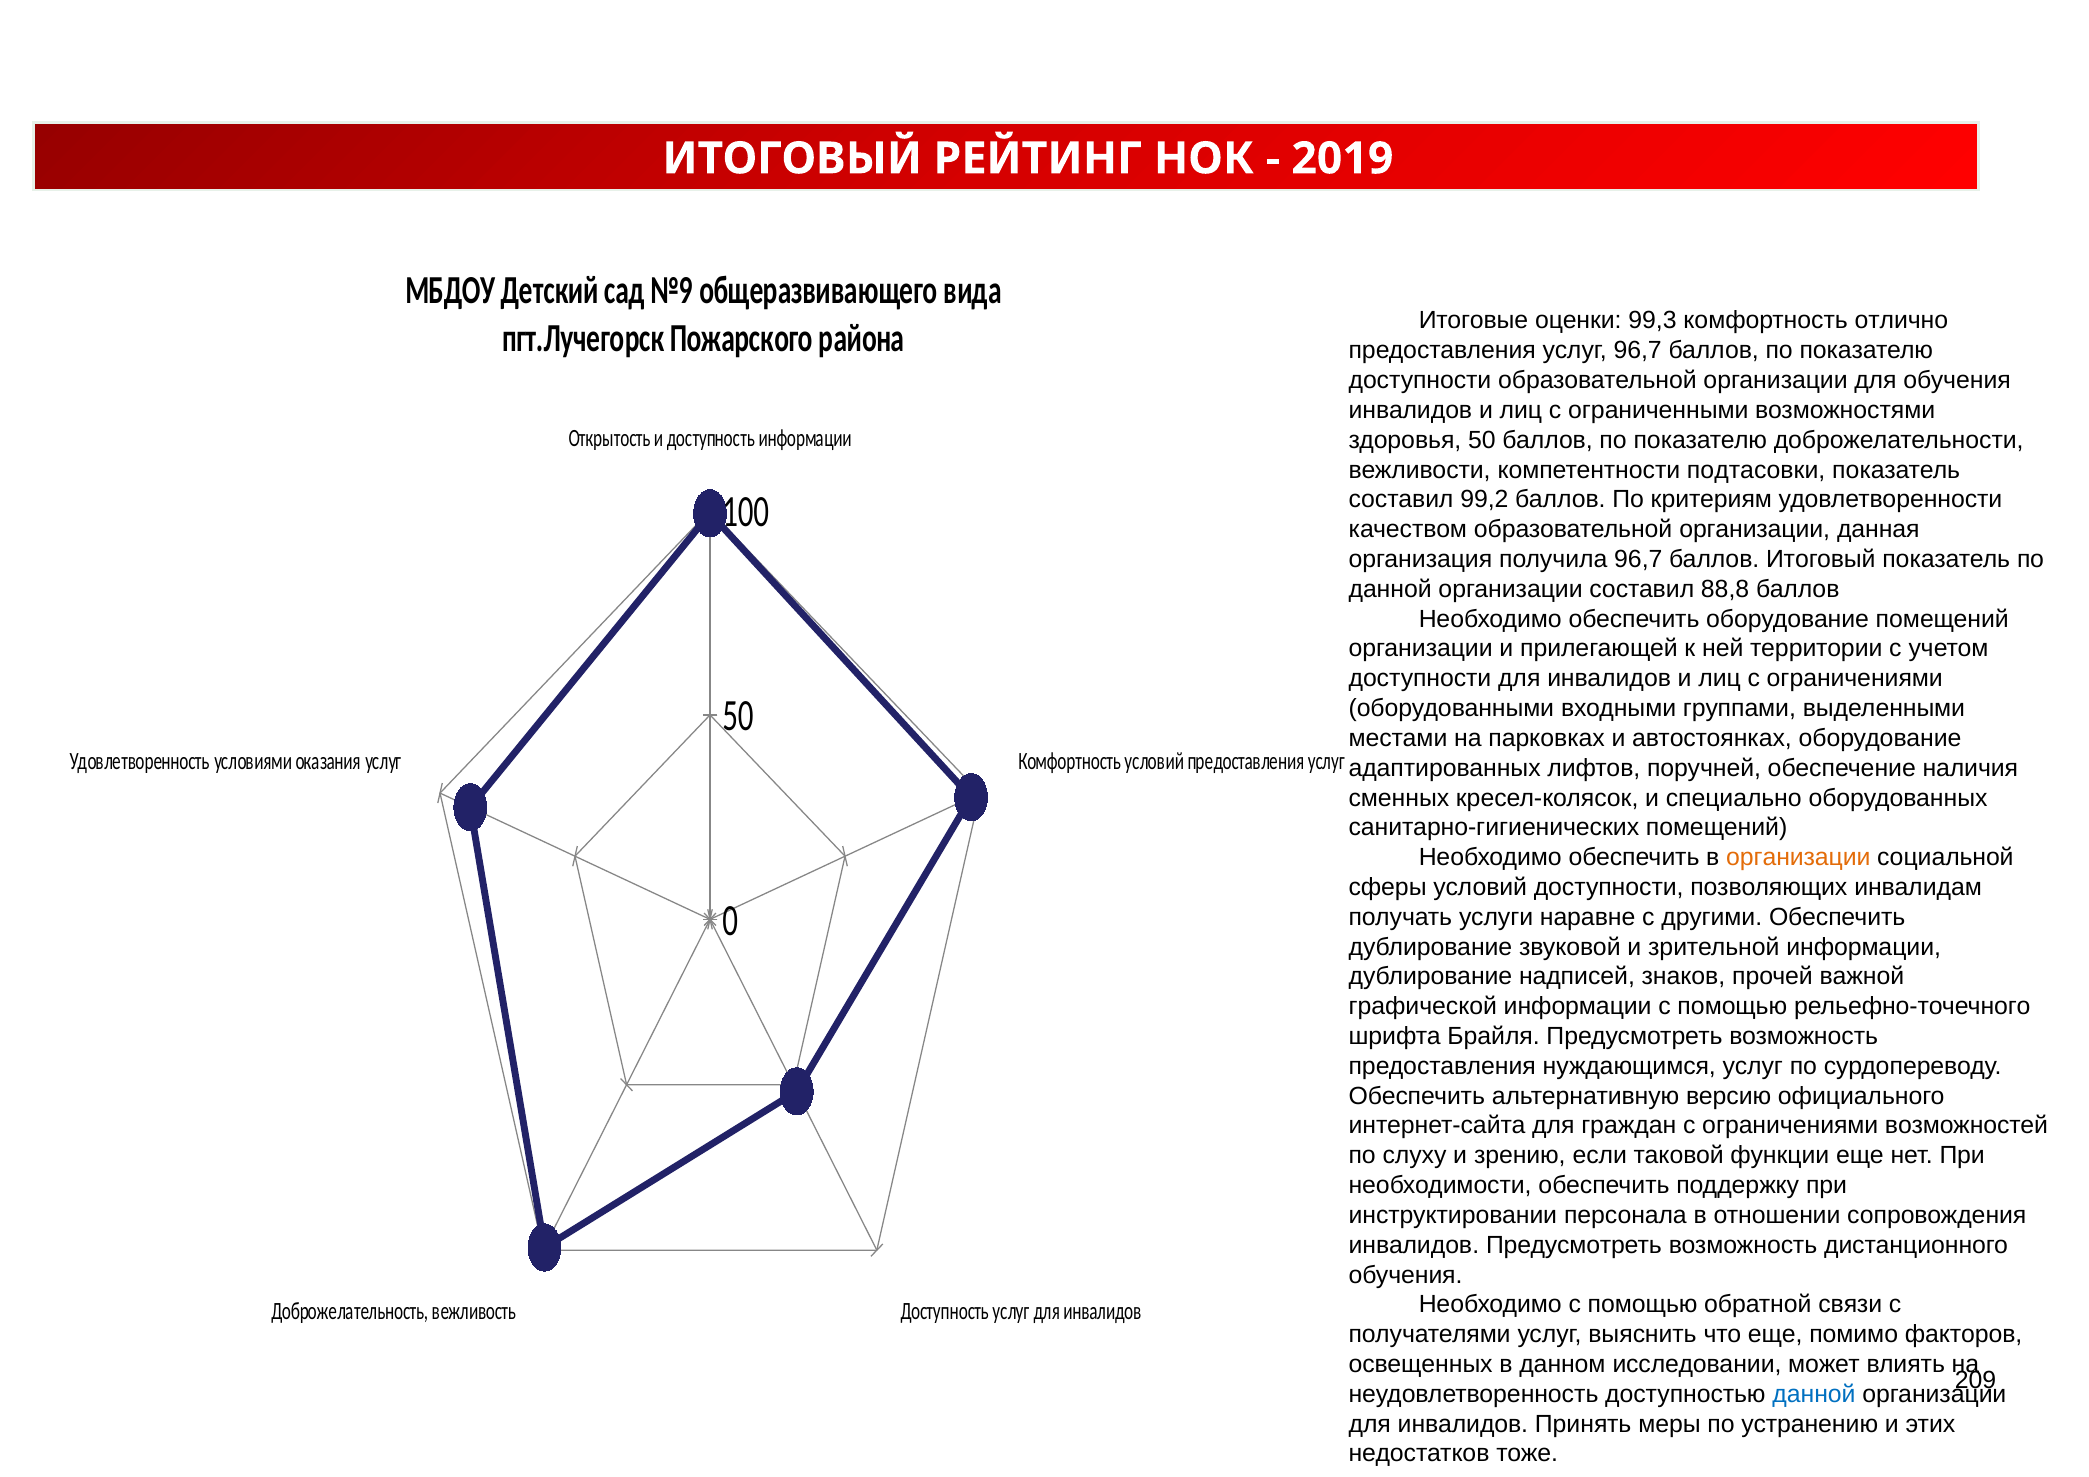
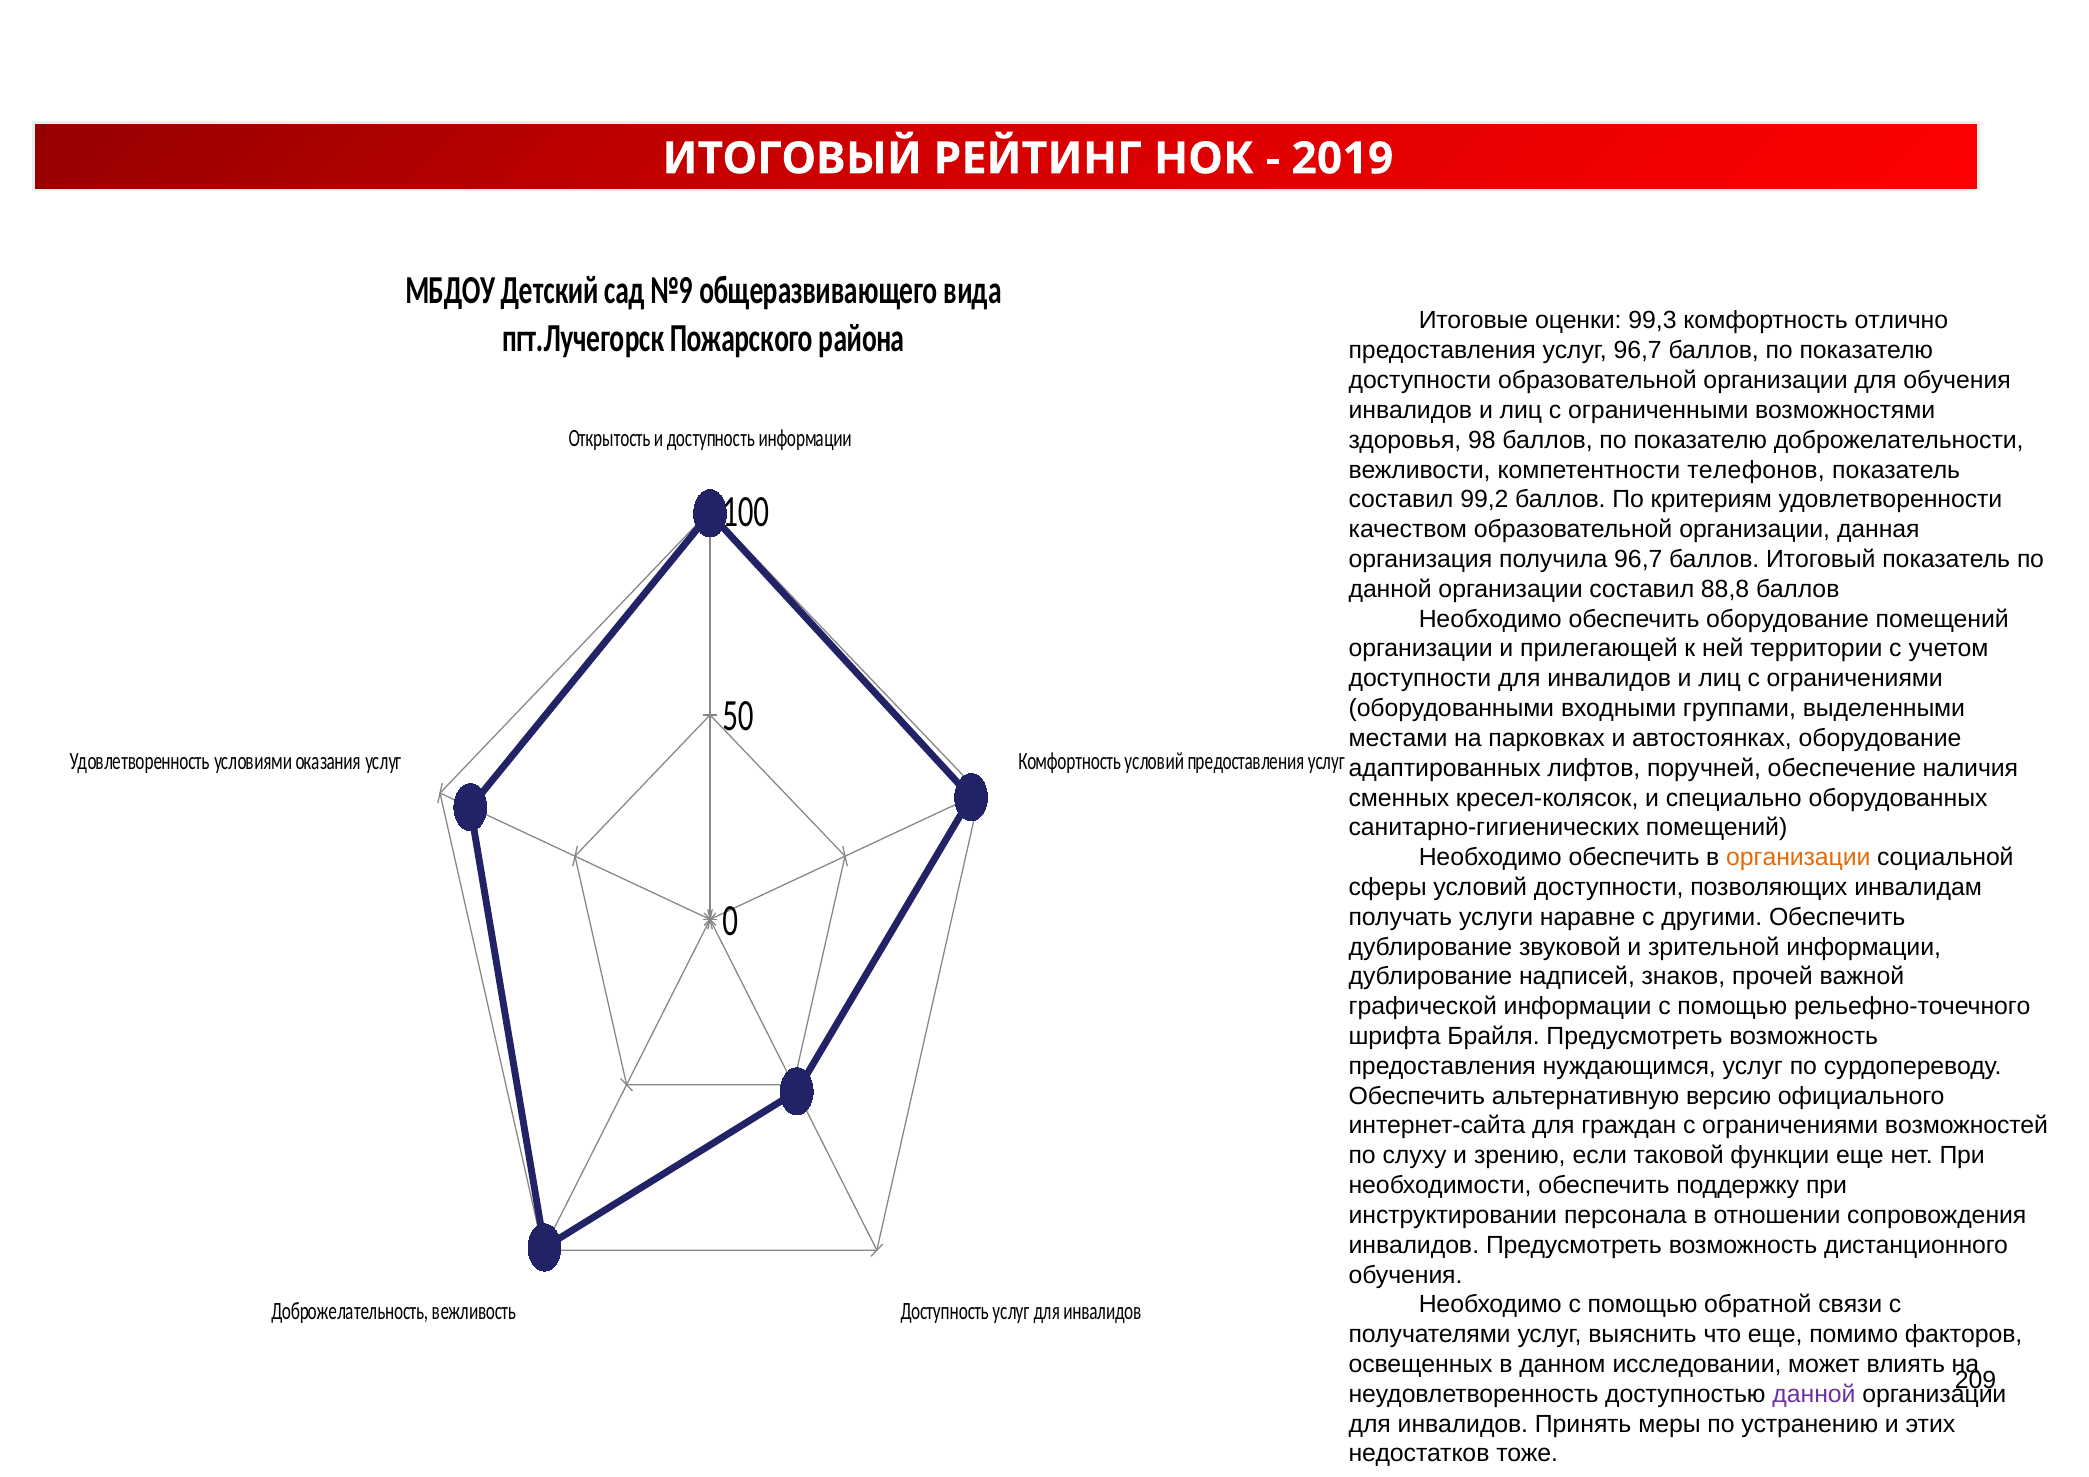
здоровья 50: 50 -> 98 (1482, 440)
подтасовки: подтасовки -> телефонов (1756, 470)
данной colour: blue -> purple (1814, 1394)
